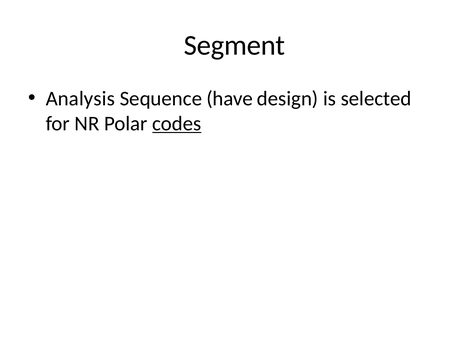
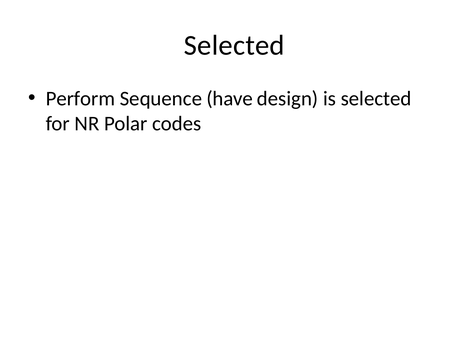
Segment: Segment -> Selected (234, 45)
Analysis: Analysis -> Perform (80, 98)
codes underline: present -> none (177, 123)
